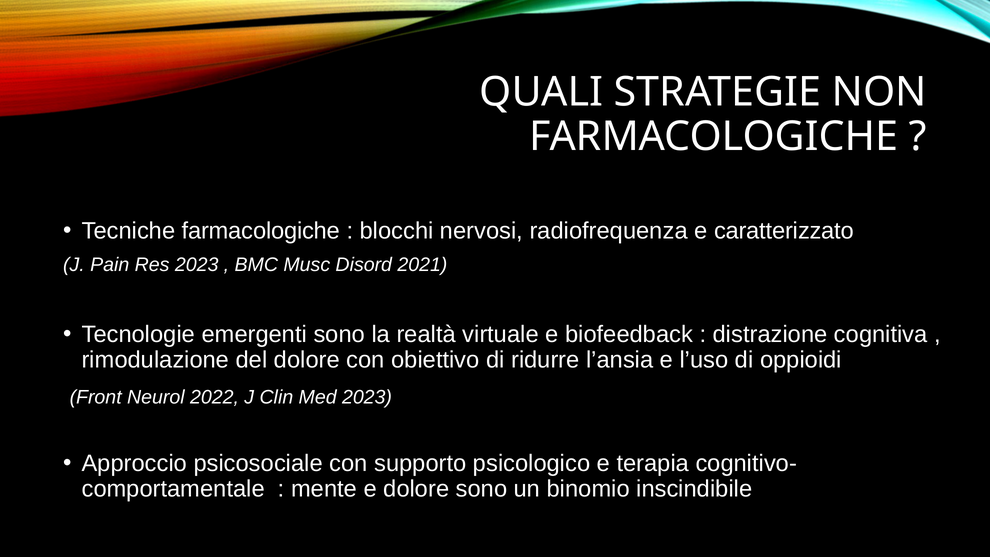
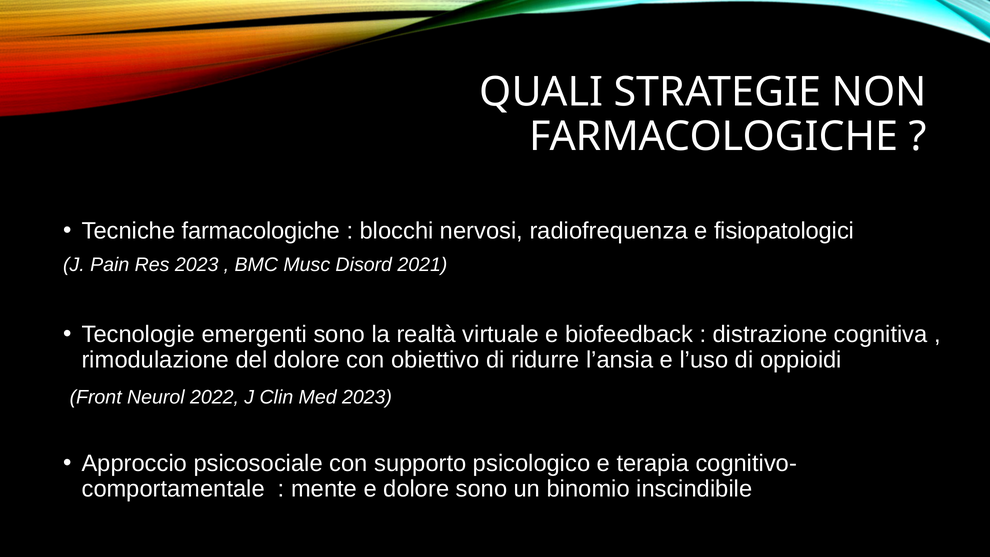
caratterizzato: caratterizzato -> fisiopatologici (784, 231)
